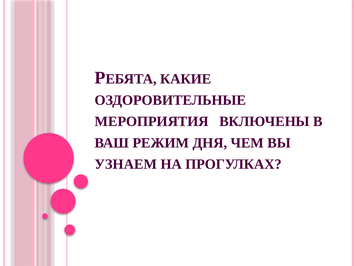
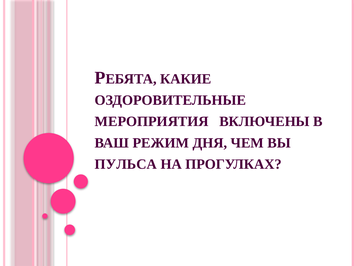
УЗНАЕМ: УЗНАЕМ -> ПУЛЬСА (126, 164)
